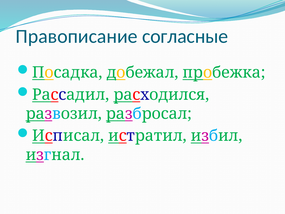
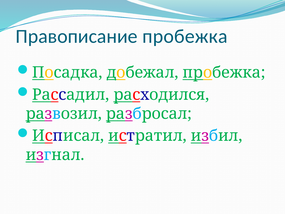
Правописание согласные: согласные -> пробежка (185, 36)
